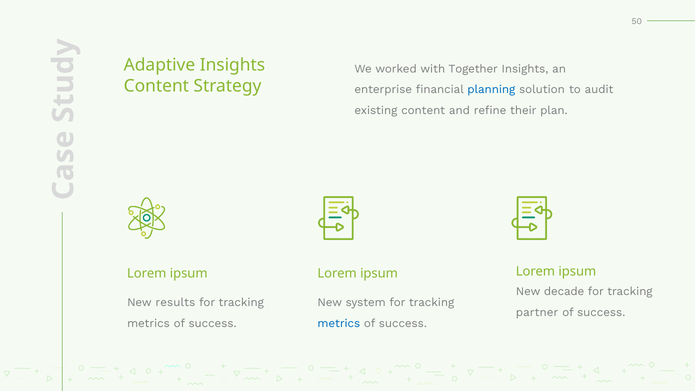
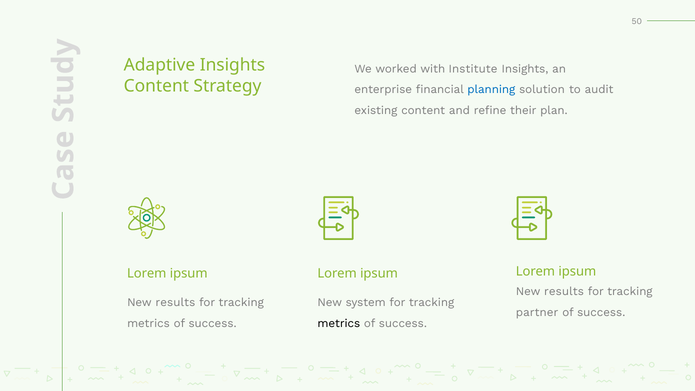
Together: Together -> Institute (473, 69)
decade: decade -> results (564, 292)
metrics colour: blue -> black (339, 323)
